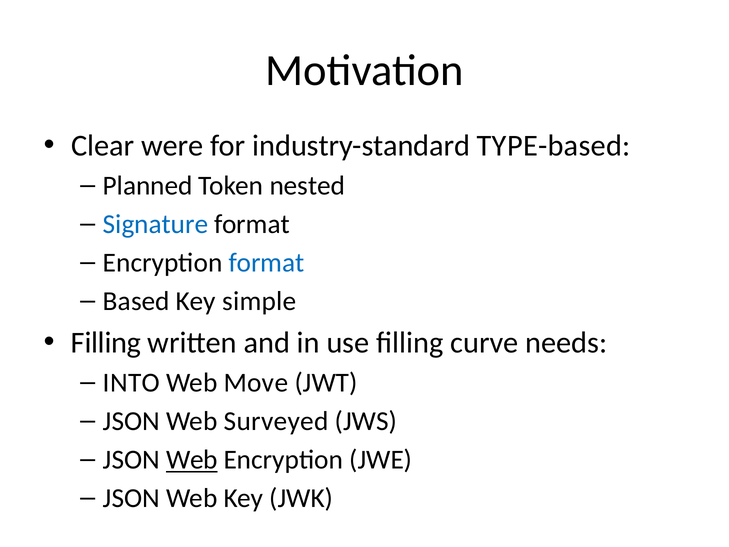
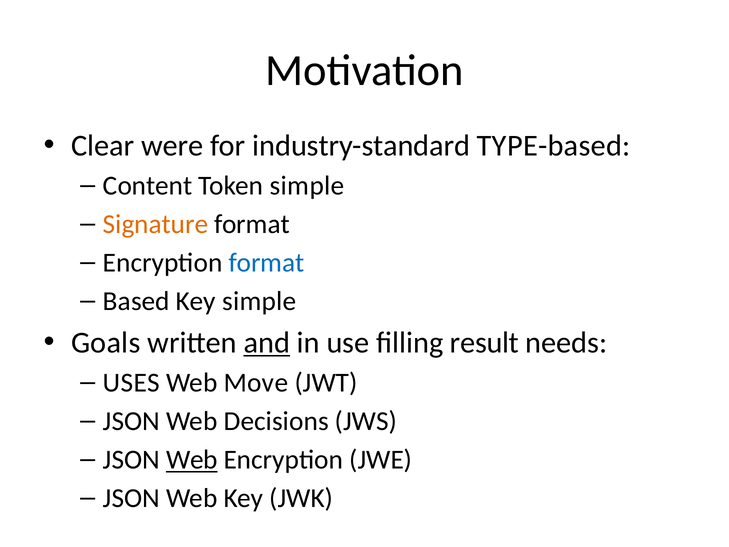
Planned: Planned -> Content (148, 186)
Token nested: nested -> simple (307, 186)
Signature colour: blue -> orange (156, 224)
Filling: Filling -> Goals (106, 342)
and underline: none -> present (267, 342)
curve: curve -> result (485, 342)
INTO: INTO -> USES (131, 383)
Surveyed: Surveyed -> Decisions (276, 421)
